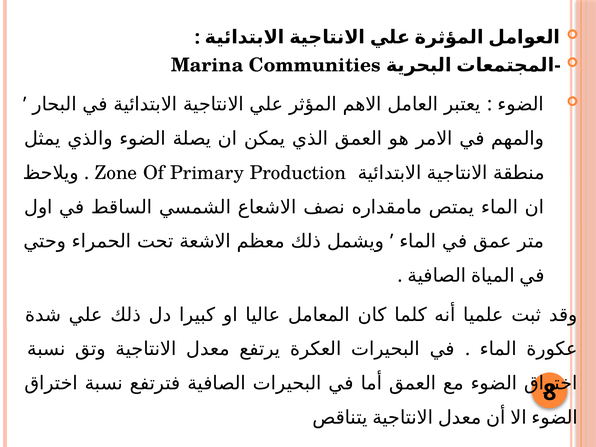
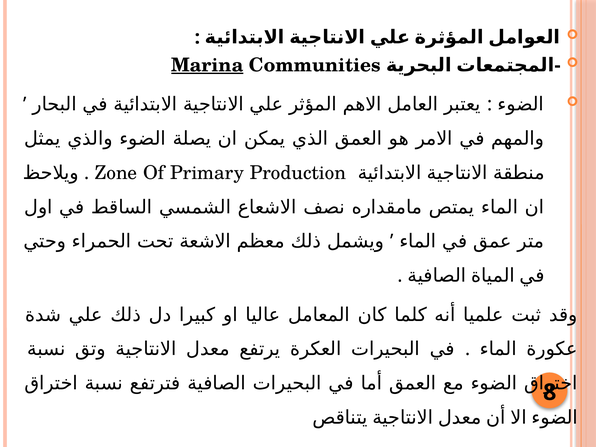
Marina underline: none -> present (207, 65)
